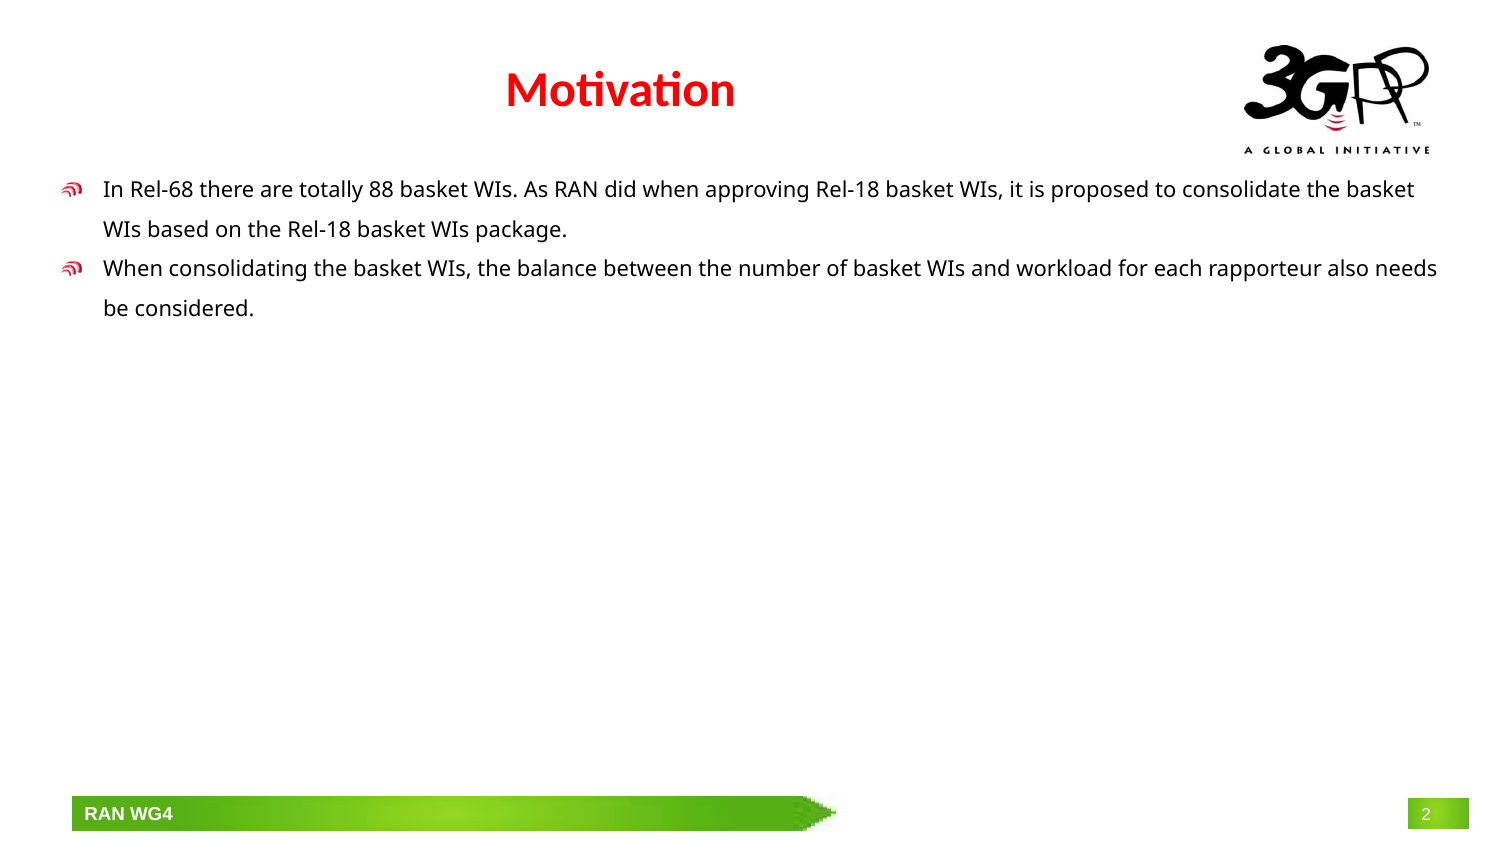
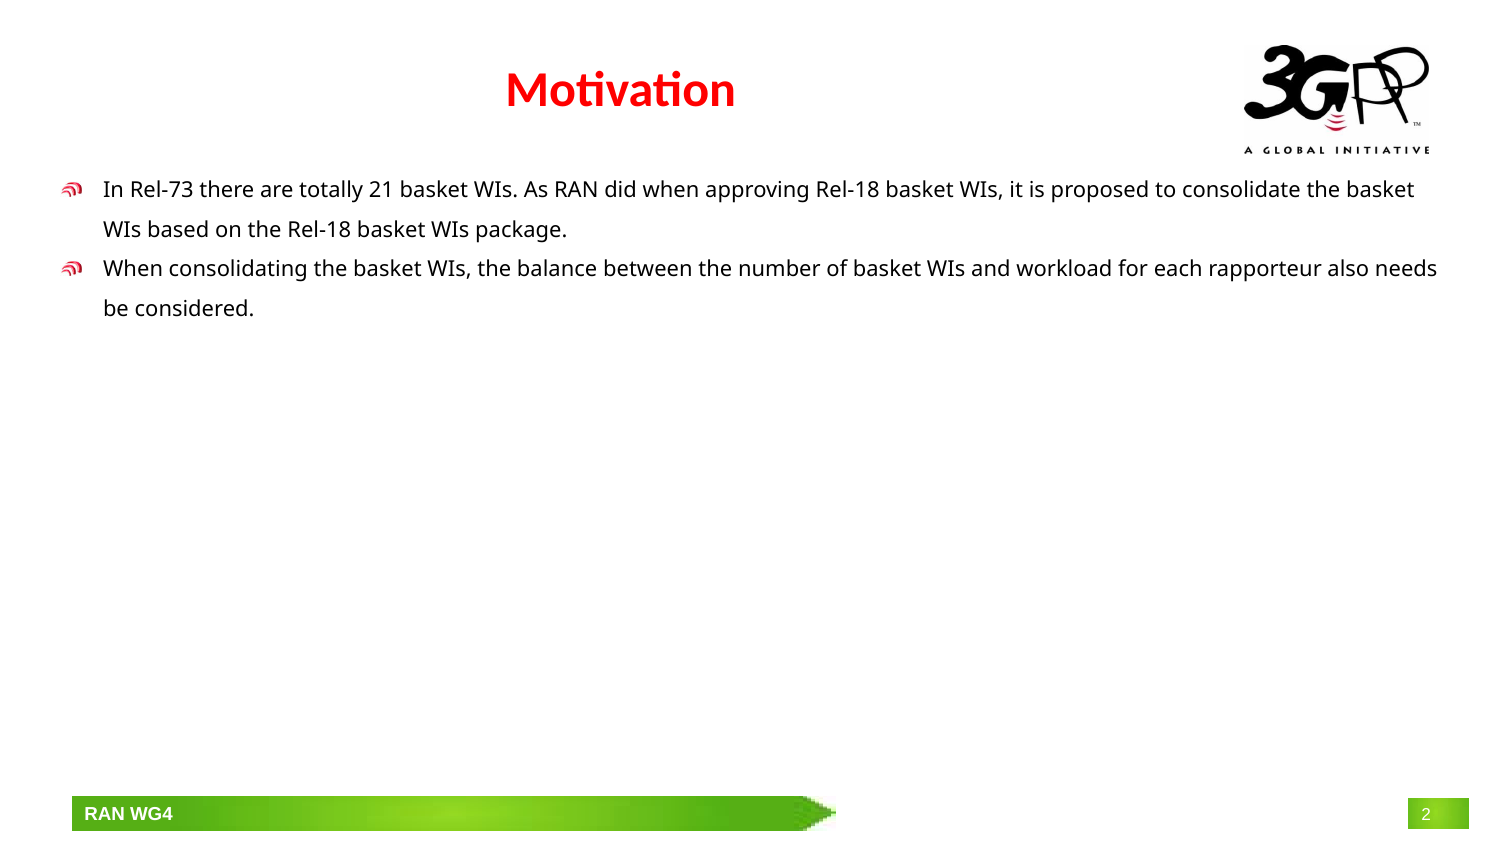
Rel-68: Rel-68 -> Rel-73 (162, 191)
88: 88 -> 21 (381, 191)
